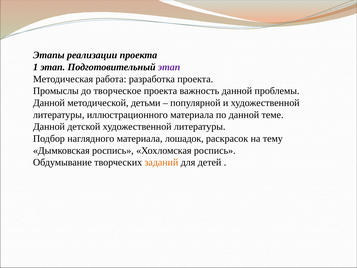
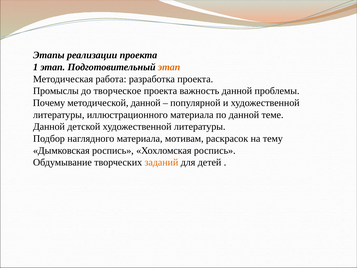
этап colour: purple -> orange (169, 67)
Данной: Данной -> Почему (49, 103)
методической детьми: детьми -> данной (146, 103)
лошадок: лошадок -> мотивам (184, 138)
